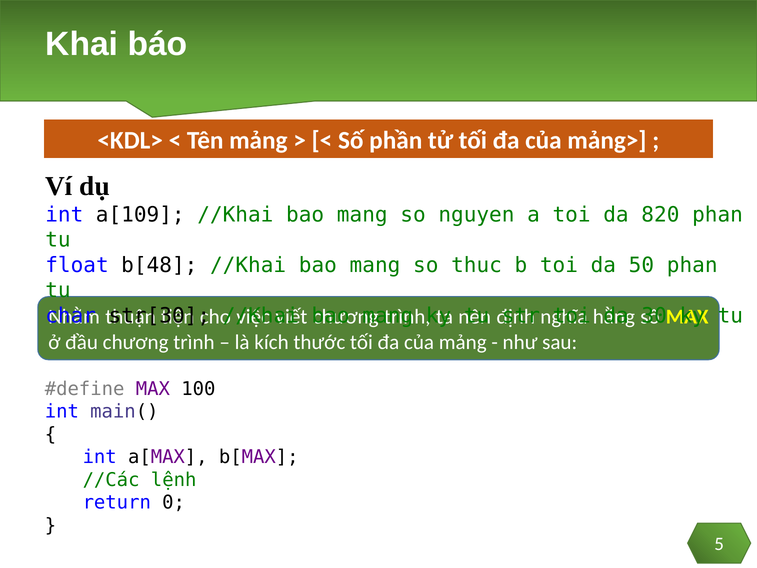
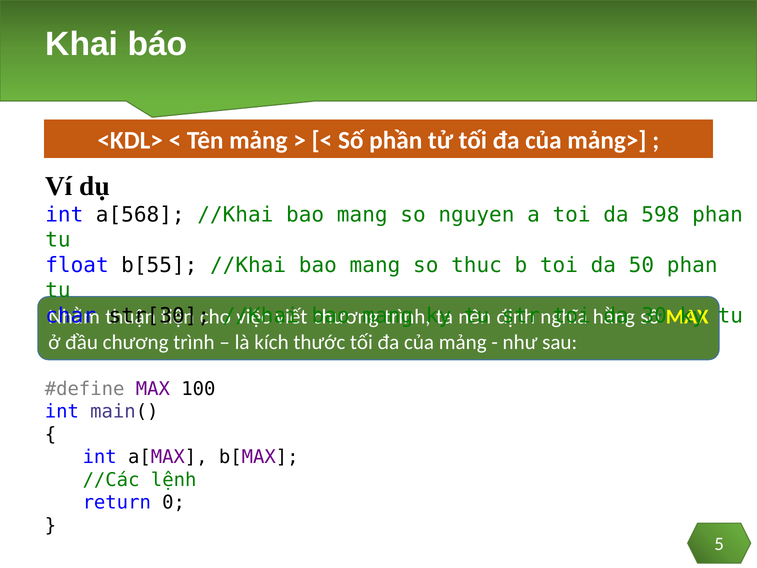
a[109: a[109 -> a[568 (140, 215)
820: 820 -> 598 (660, 215)
b[48: b[48 -> b[55 (159, 265)
